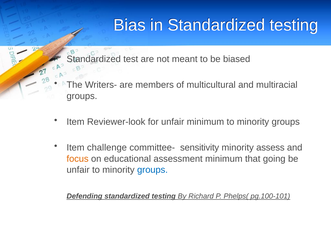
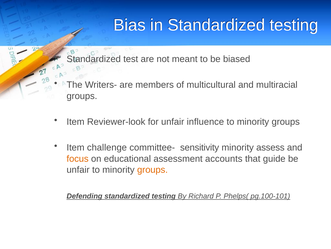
unfair minimum: minimum -> influence (205, 121)
assessment minimum: minimum -> accounts (224, 158)
going: going -> guide (274, 158)
groups colour: blue -> orange (152, 169)
